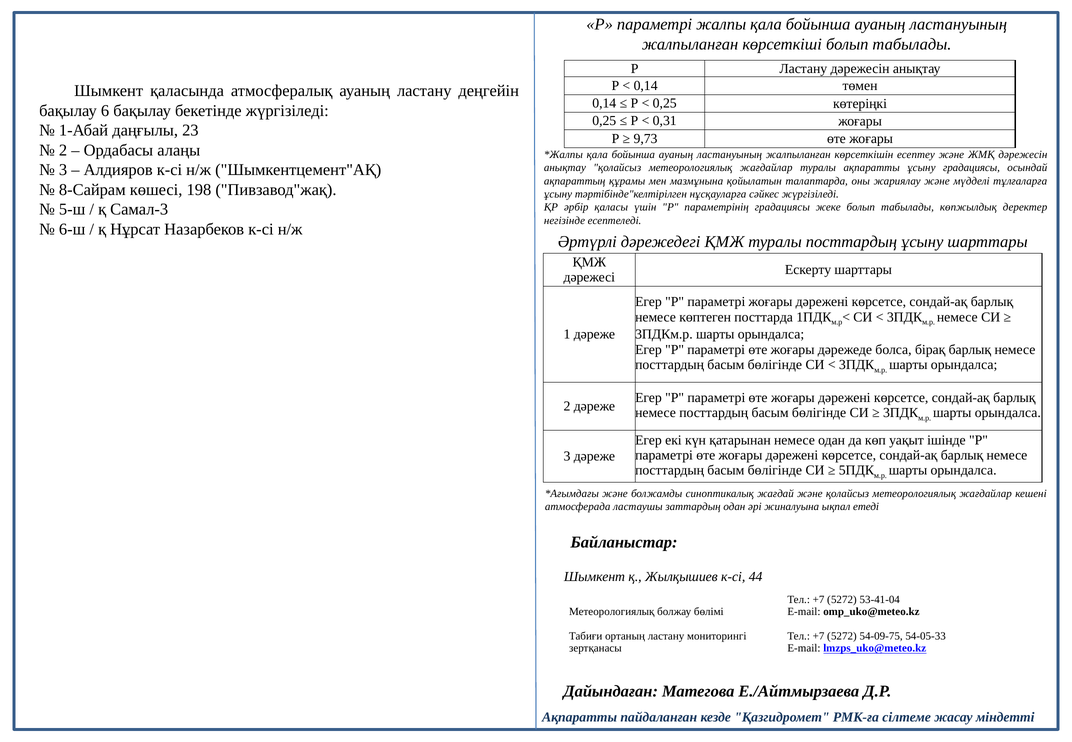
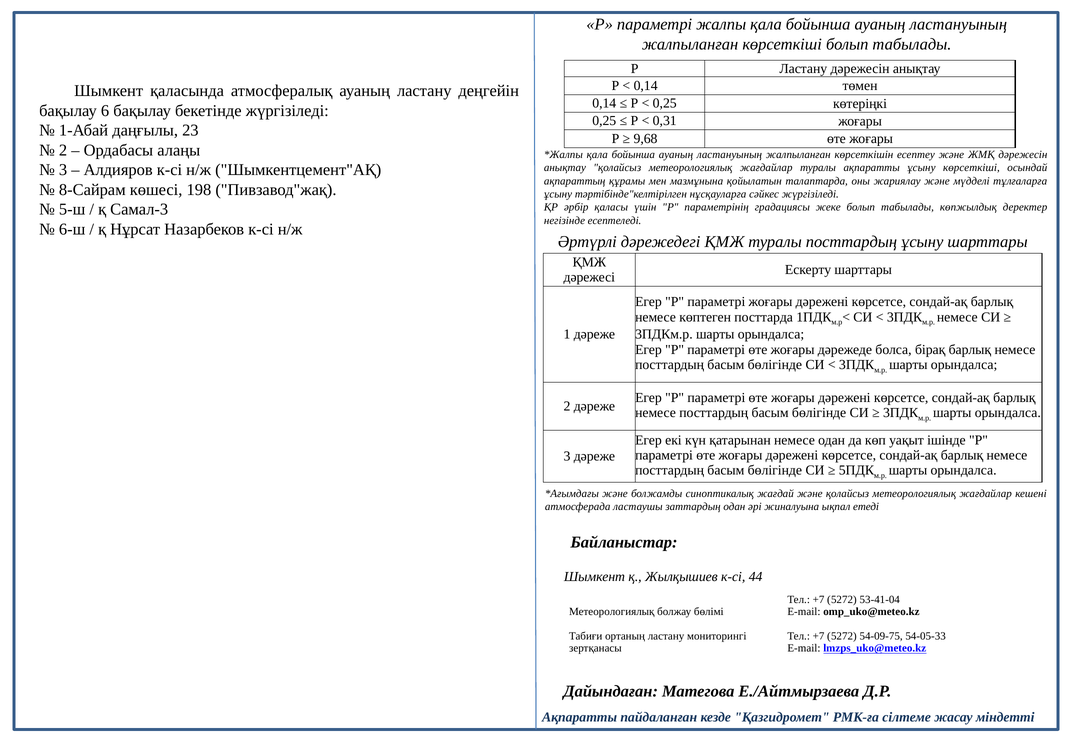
9,73: 9,73 -> 9,68 (646, 139)
ұсыну градациясы: градациясы -> көрсеткіші (971, 168)
